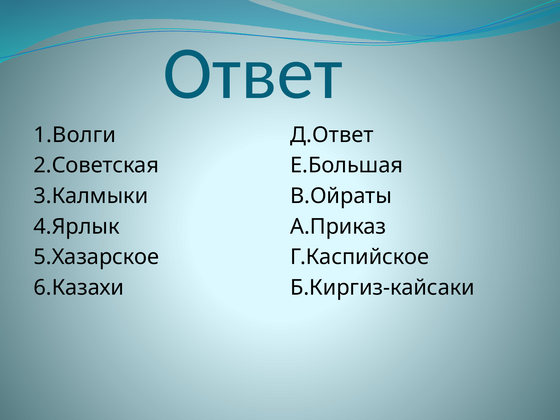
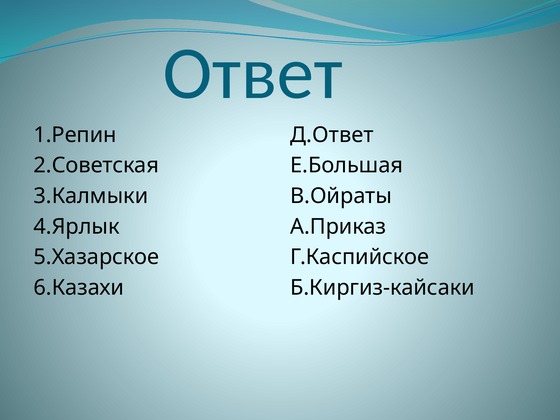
1.Волги: 1.Волги -> 1.Репин (75, 135)
